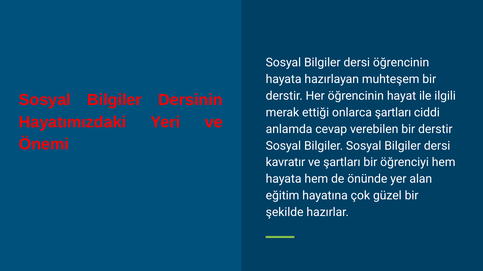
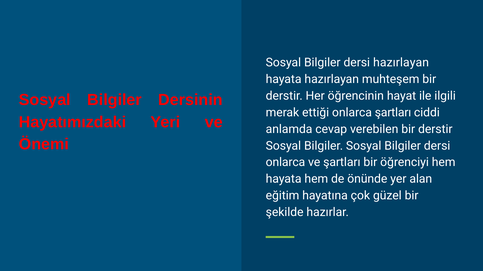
dersi öğrencinin: öğrencinin -> hazırlayan (401, 63)
kavratır: kavratır -> onlarca (285, 163)
